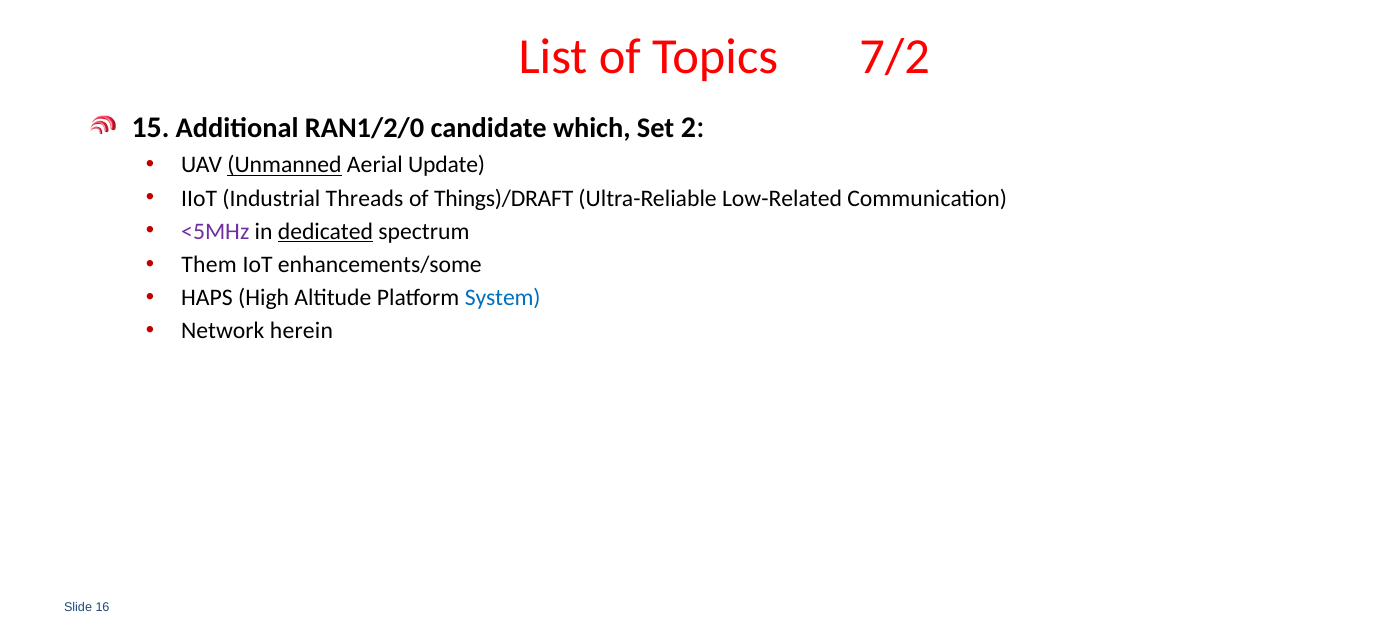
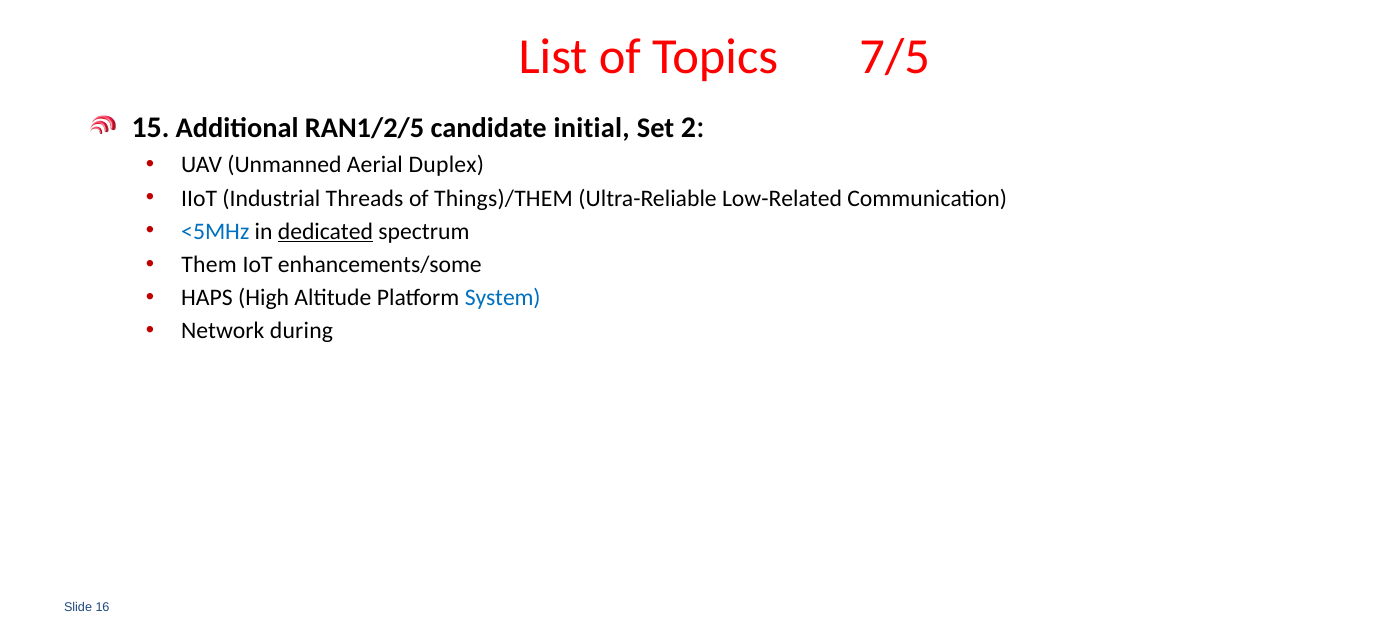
7/2: 7/2 -> 7/5 (895, 57)
RAN1/2/0: RAN1/2/0 -> RAN1/2/5 (365, 129)
which: which -> initial (592, 129)
Unmanned underline: present -> none (284, 165)
Update: Update -> Duplex (446, 165)
Things)/DRAFT: Things)/DRAFT -> Things)/THEM (504, 198)
<5MHz colour: purple -> blue (215, 231)
herein: herein -> during (301, 331)
